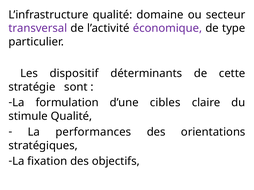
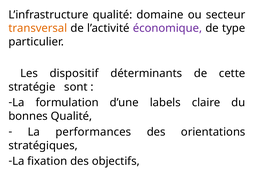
transversal colour: purple -> orange (38, 28)
cibles: cibles -> labels (165, 103)
stimule: stimule -> bonnes (28, 116)
